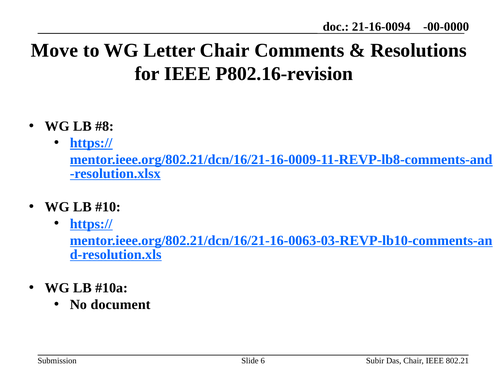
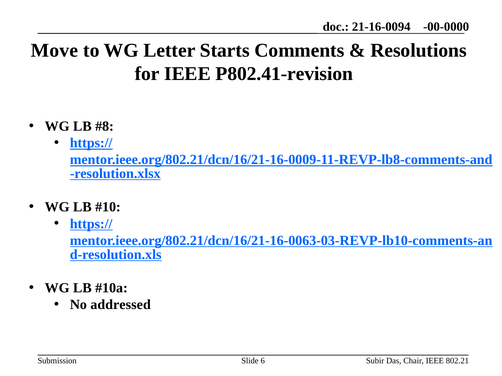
Letter Chair: Chair -> Starts (225, 50)
P802.16-revision: P802.16-revision -> P802.41-revision (284, 74)
document: document -> addressed (121, 305)
